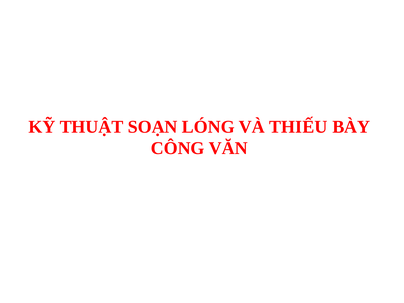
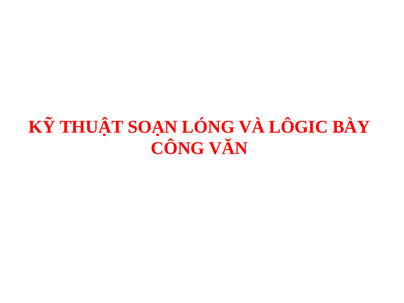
THIẾU: THIẾU -> LÔGIC (299, 127)
